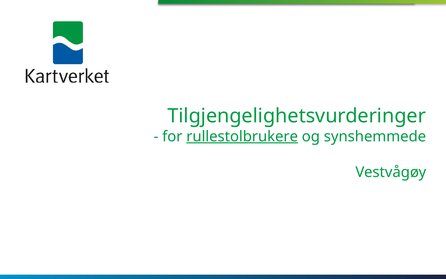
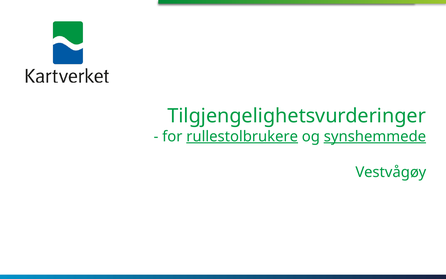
synshemmede underline: none -> present (375, 136)
